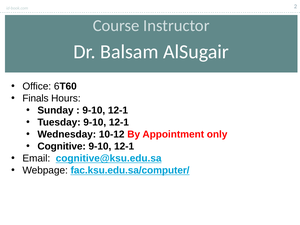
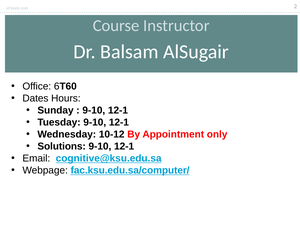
Finals: Finals -> Dates (35, 98)
Cognitive: Cognitive -> Solutions (62, 146)
